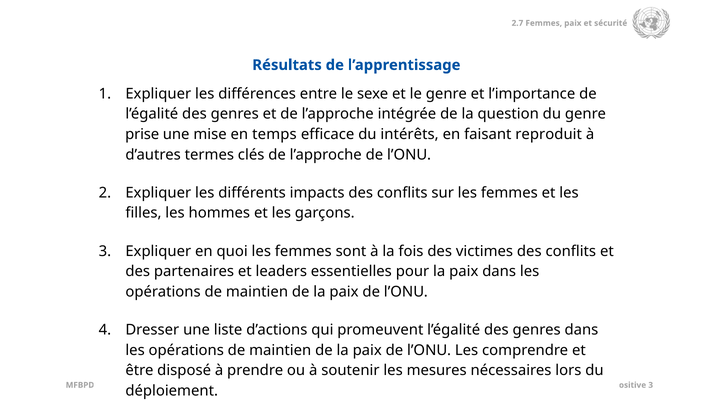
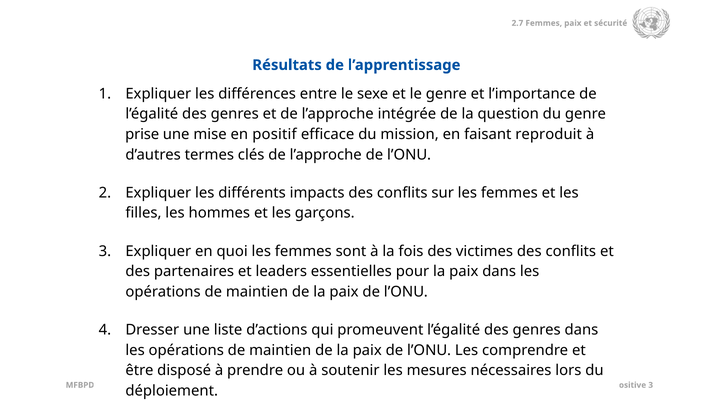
temps: temps -> positif (274, 134)
intérêts: intérêts -> mission (410, 134)
